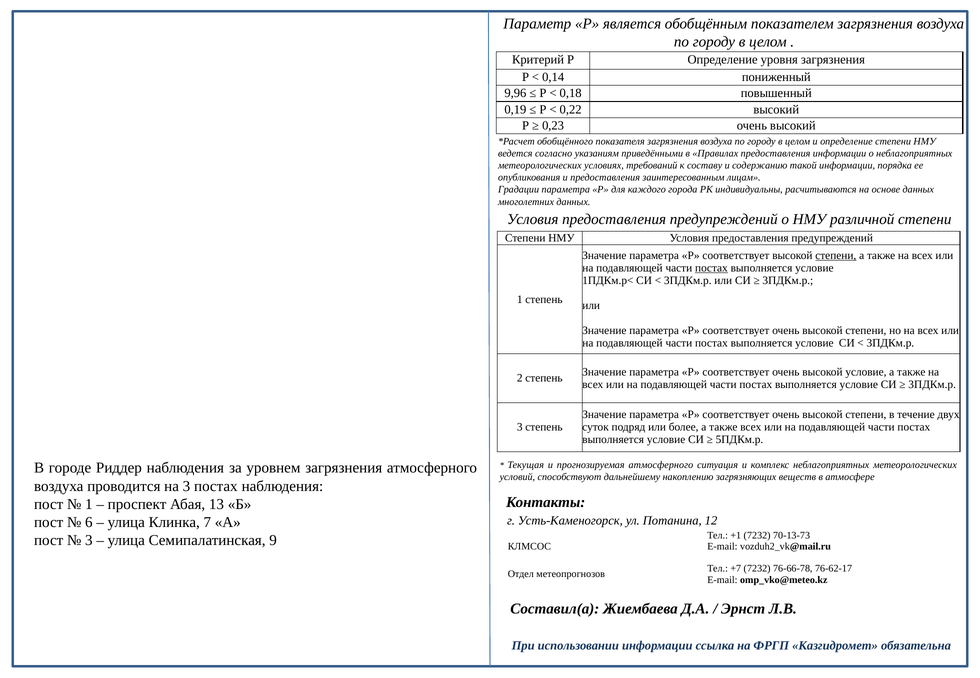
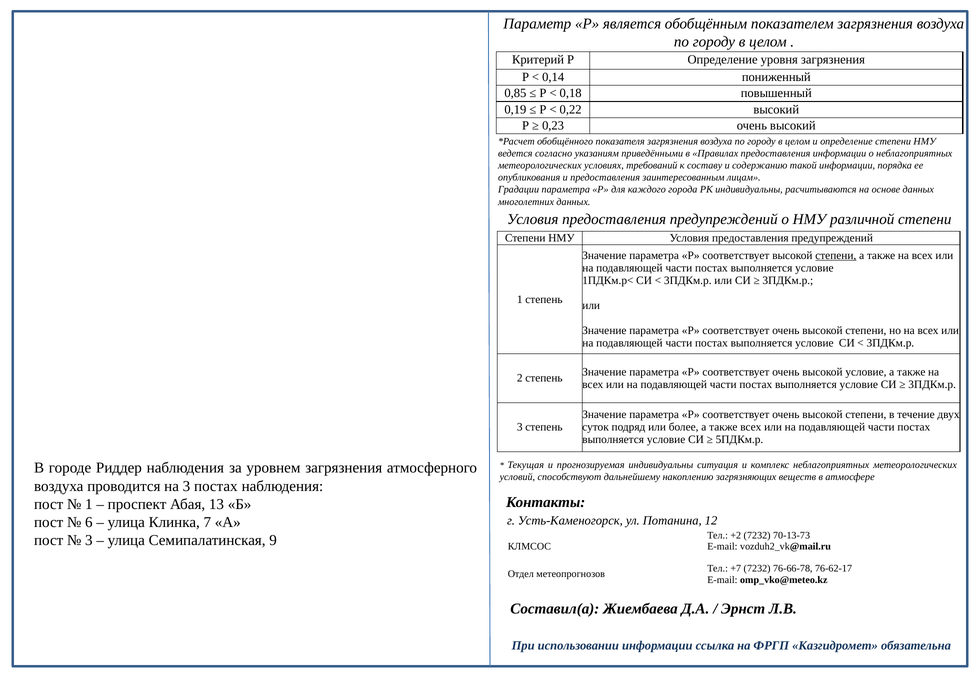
9,96: 9,96 -> 0,85 (515, 93)
постах underline: present -> none (711, 268)
прогнозируемая атмосферного: атмосферного -> индивидуальны (661, 465)
+1: +1 -> +2 (736, 536)
